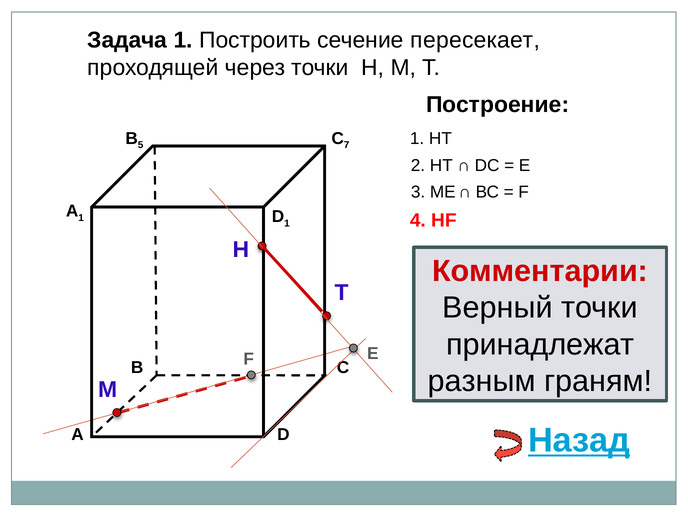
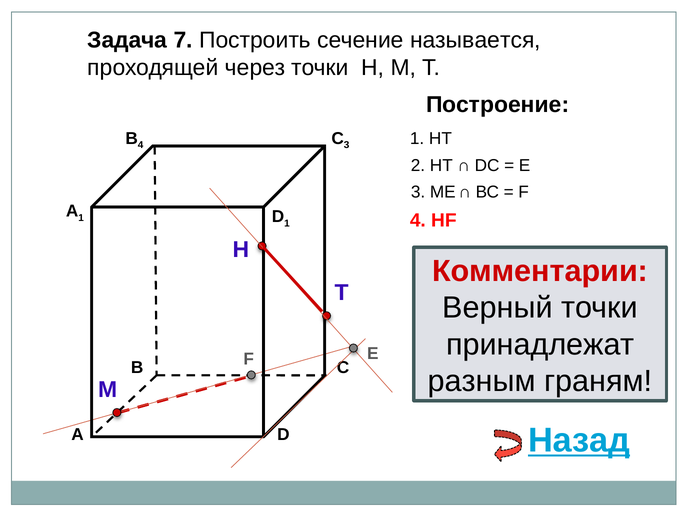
Задача 1: 1 -> 7 (183, 40)
пересекает: пересекает -> называется (475, 40)
В 5: 5 -> 4 (141, 145)
7: 7 -> 3 (347, 145)
